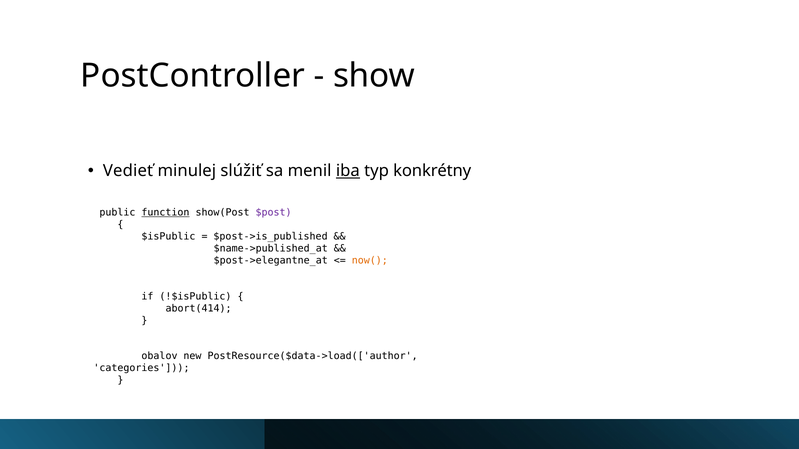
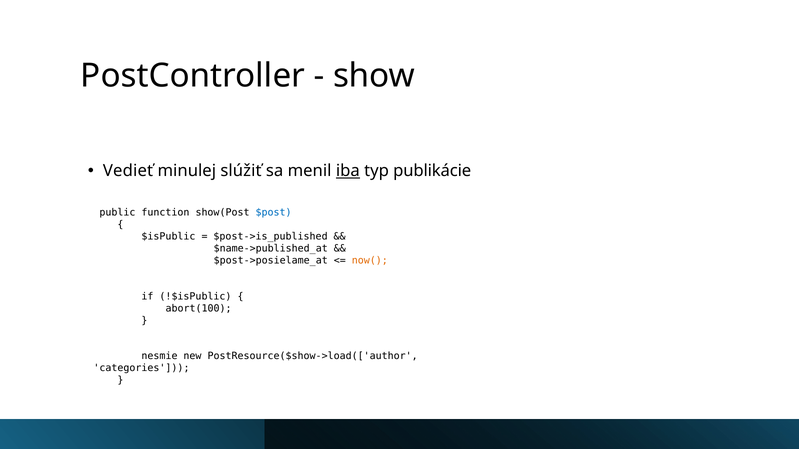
konkrétny: konkrétny -> publikácie (432, 171)
function underline: present -> none (165, 213)
$post colour: purple -> blue (274, 213)
$post->elegantne_at: $post->elegantne_at -> $post->posielame_at (271, 261)
abort(414: abort(414 -> abort(100 (199, 309)
obalov: obalov -> nesmie (159, 357)
PostResource($data->load(['author: PostResource($data->load(['author -> PostResource($show->load(['author (313, 357)
